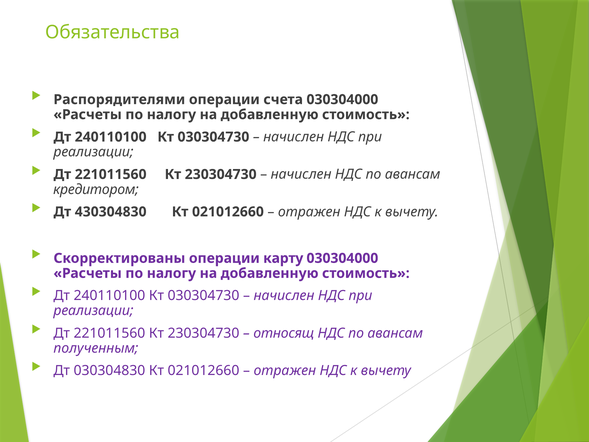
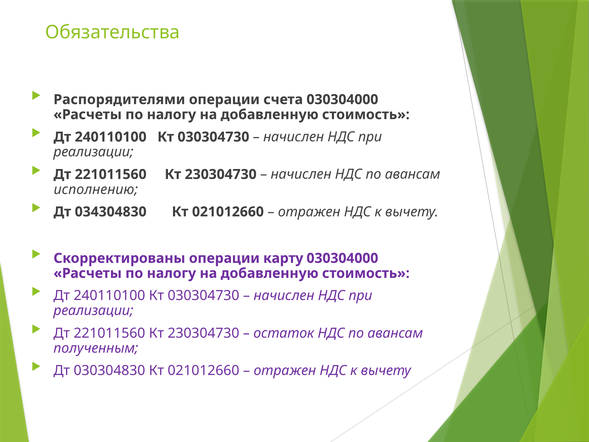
кредитором: кредитором -> исполнению (96, 189)
430304830: 430304830 -> 034304830 (111, 212)
относящ: относящ -> остаток (284, 333)
